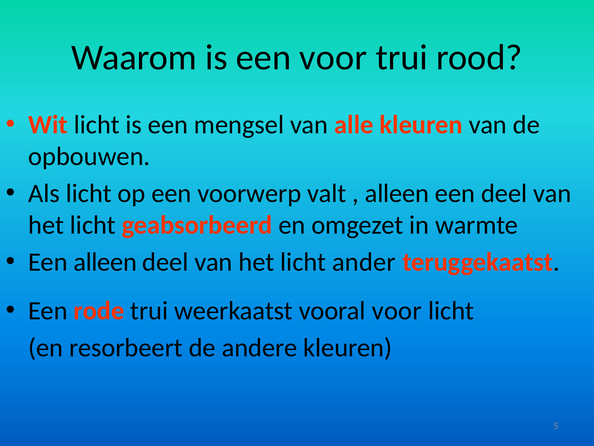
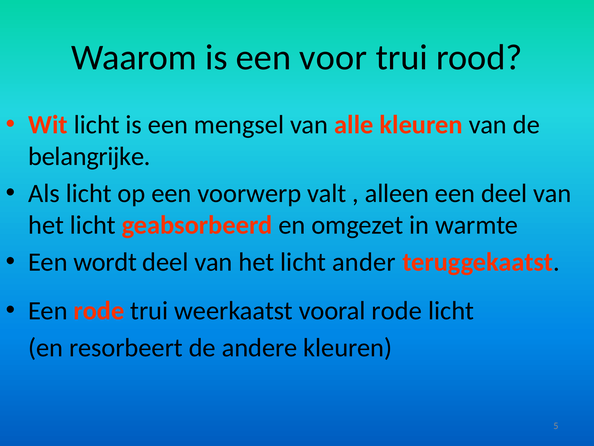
opbouwen: opbouwen -> belangrijke (89, 156)
Een alleen: alleen -> wordt (105, 262)
vooral voor: voor -> rode (397, 310)
